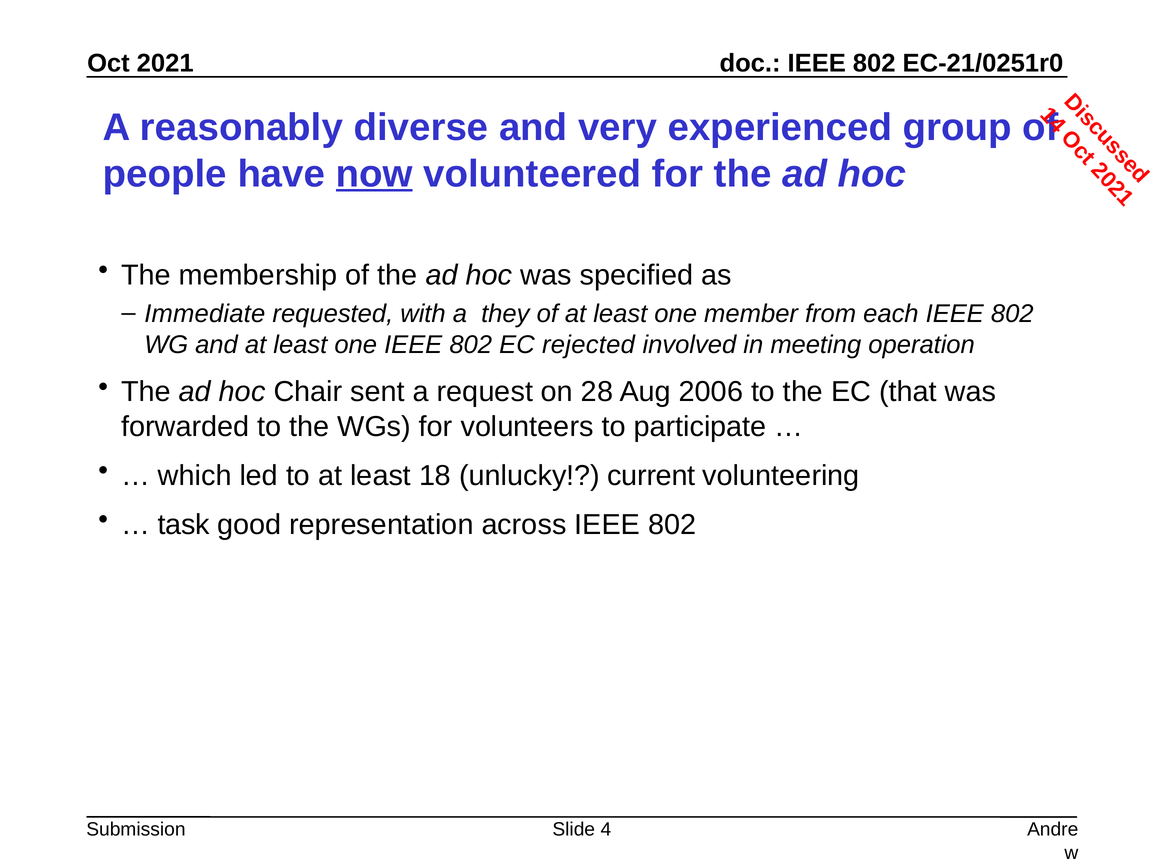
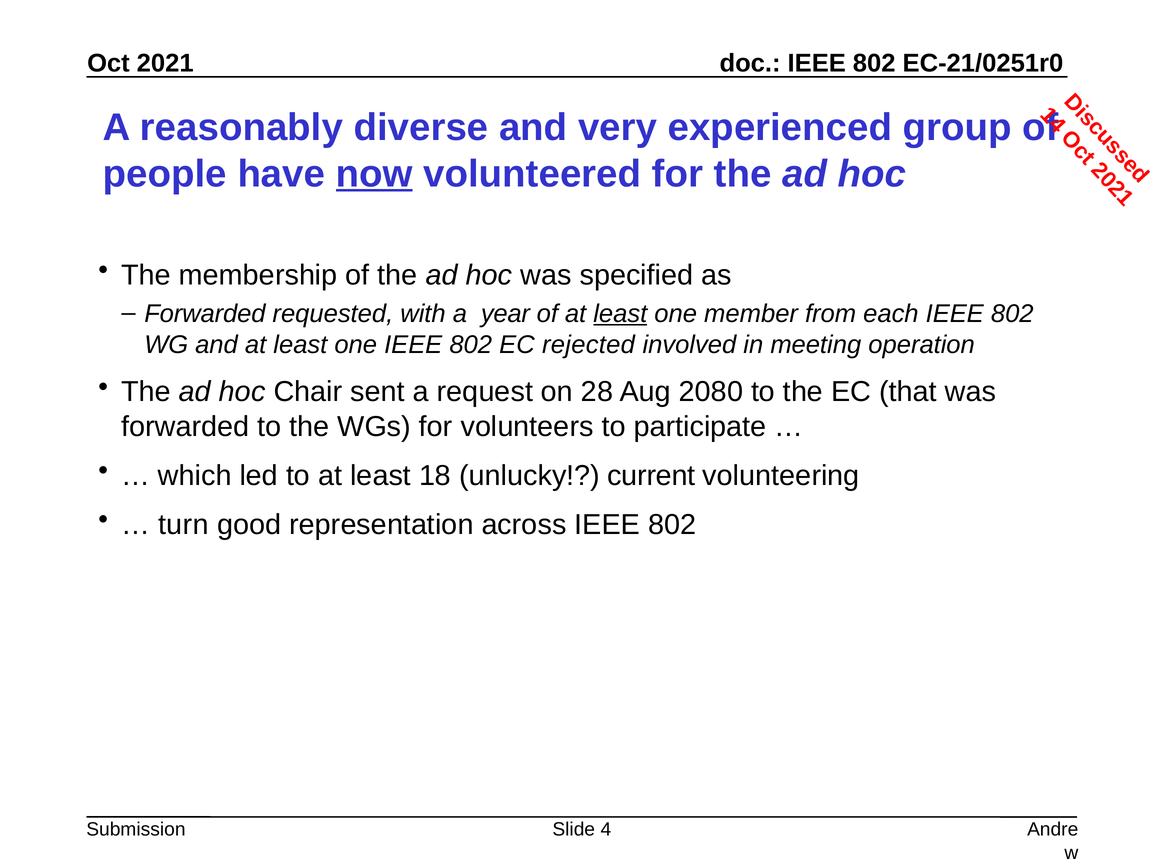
Immediate: Immediate -> Forwarded (205, 314)
they: they -> year (505, 314)
least underline: none -> present (620, 314)
2006: 2006 -> 2080 (711, 392)
task: task -> turn (183, 525)
